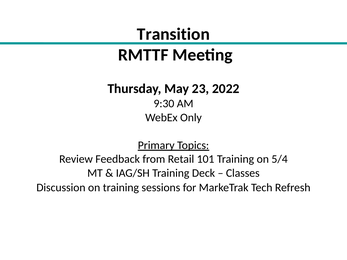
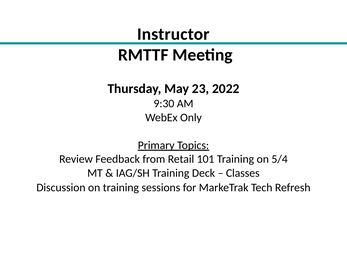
Transition: Transition -> Instructor (173, 34)
